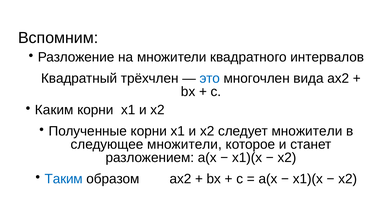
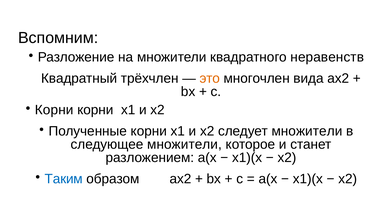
интервалов: интервалов -> неравенств (327, 57)
это colour: blue -> orange (210, 78)
Каким: Каким -> Корни (54, 110)
